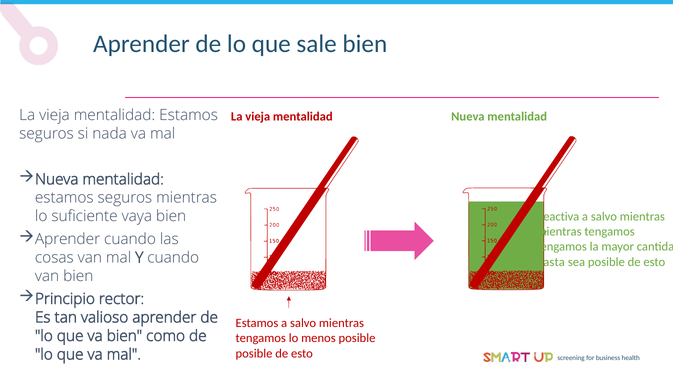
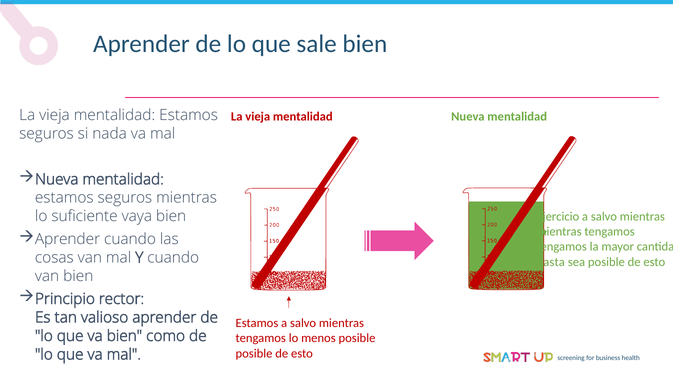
Reactiva: Reactiva -> Ejercicio (558, 216)
